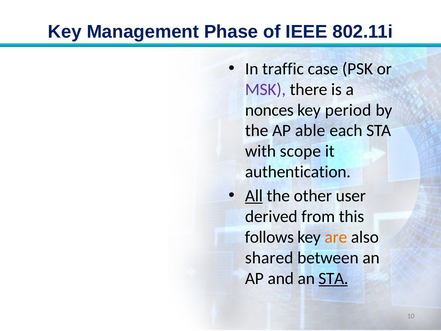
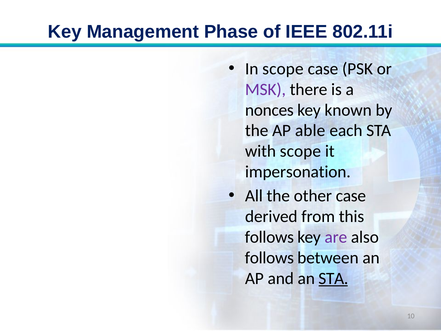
In traffic: traffic -> scope (283, 69)
period: period -> known (348, 110)
authentication: authentication -> impersonation (298, 172)
All underline: present -> none (254, 196)
other user: user -> case (351, 196)
are colour: orange -> purple (336, 237)
shared: shared -> follows (269, 258)
